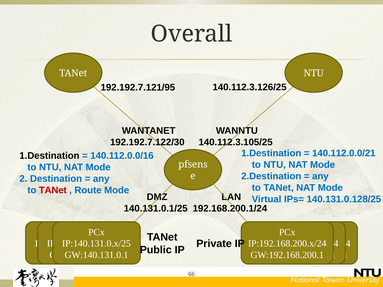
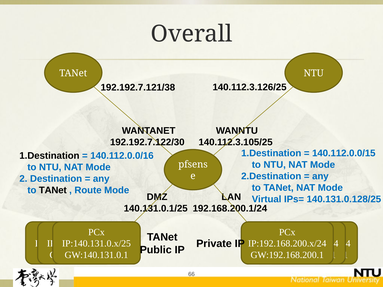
192.192.7.121/95: 192.192.7.121/95 -> 192.192.7.121/38 (138, 87)
140.112.0.0/21: 140.112.0.0/21 -> 140.112.0.0/15 (344, 153)
TANet colour: red -> black (53, 190)
